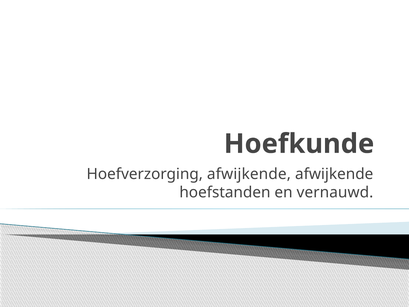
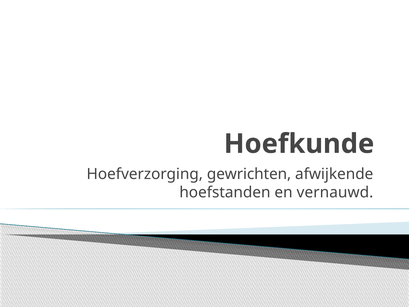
Hoefverzorging afwijkende: afwijkende -> gewrichten (249, 174)
